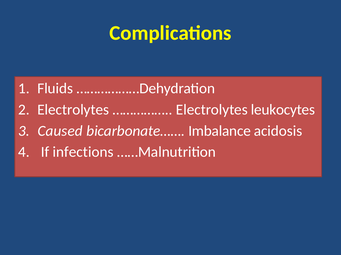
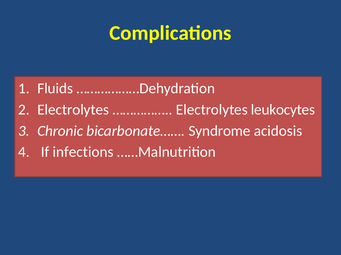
Caused: Caused -> Chronic (60, 131)
Imbalance: Imbalance -> Syndrome (220, 131)
